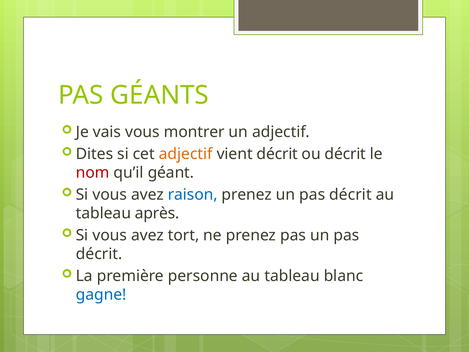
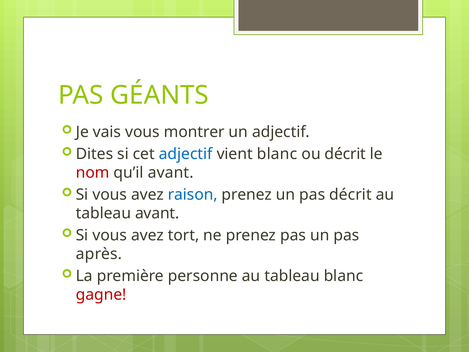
adjectif colour: orange -> blue (186, 154)
vient décrit: décrit -> blanc (277, 154)
qu’il géant: géant -> avant (171, 173)
tableau après: après -> avant (157, 213)
décrit: décrit -> après (99, 254)
gagne colour: blue -> red (101, 295)
